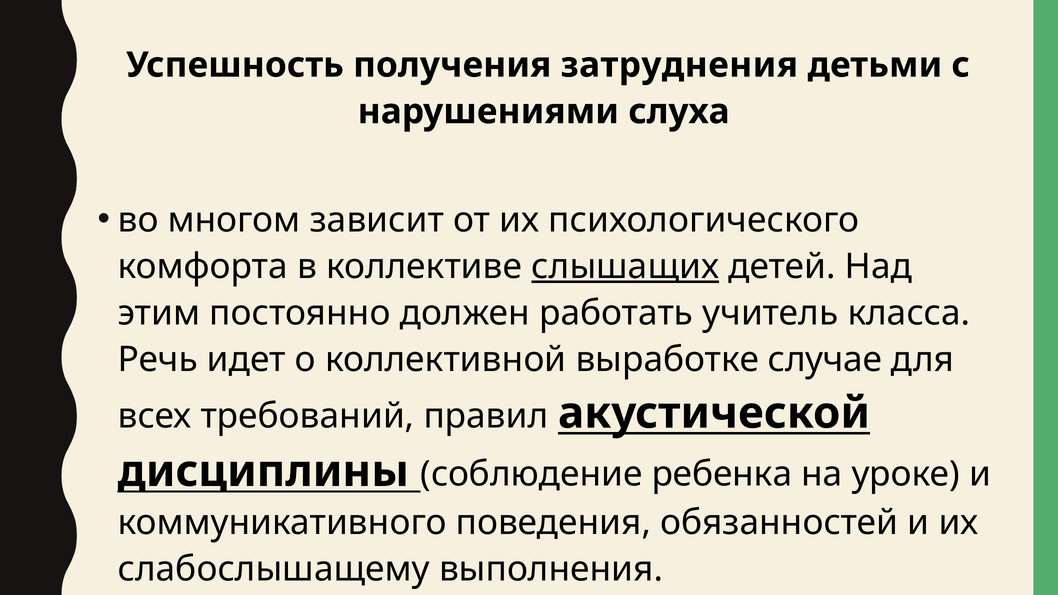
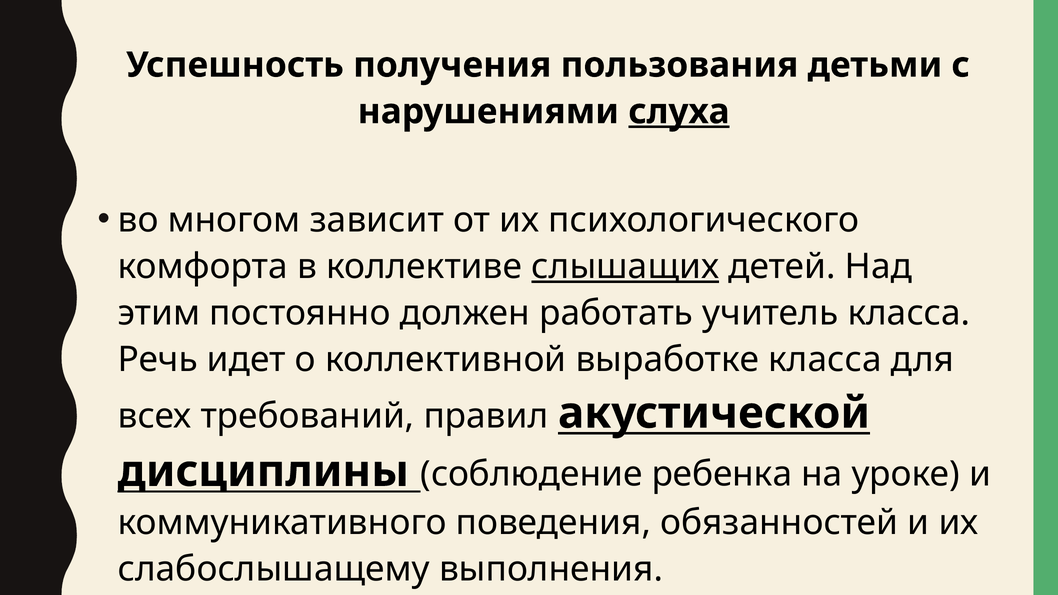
затруднения: затруднения -> пользования (680, 65)
слуха underline: none -> present (679, 112)
выработке случае: случае -> класса (825, 360)
